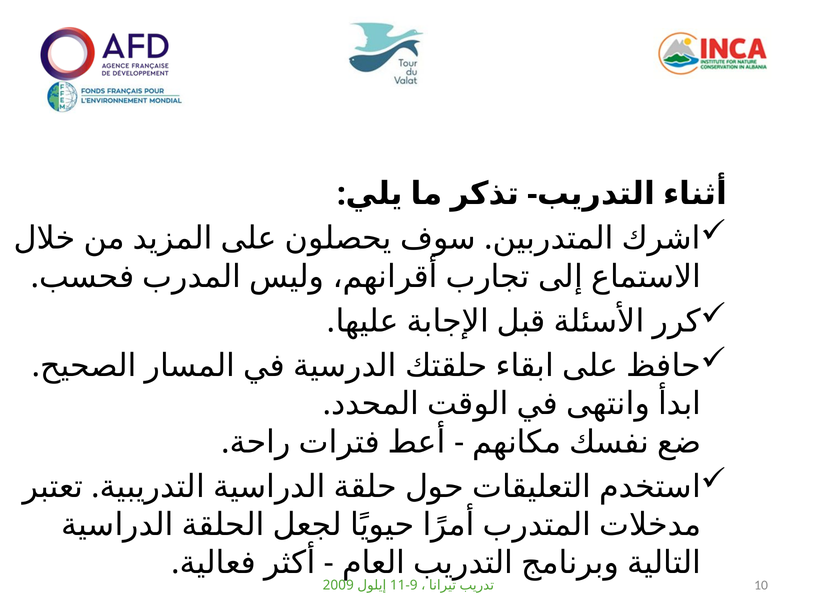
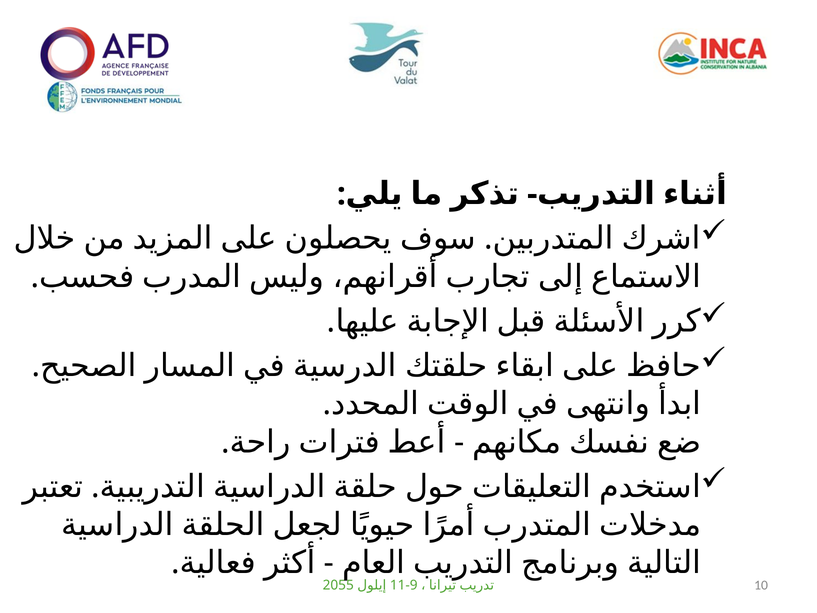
2009: 2009 -> 2055 (338, 585)
